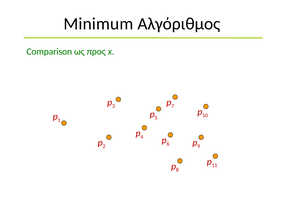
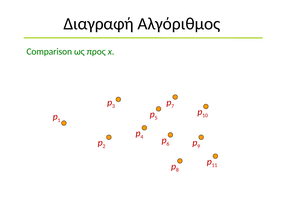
Minimum: Minimum -> Διαγραφή (99, 24)
